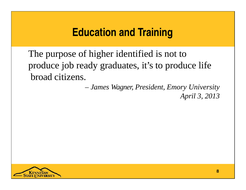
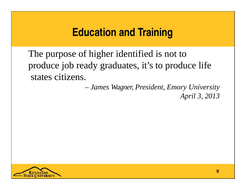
broad: broad -> states (41, 77)
